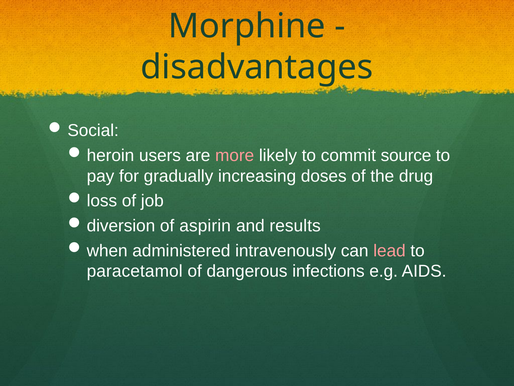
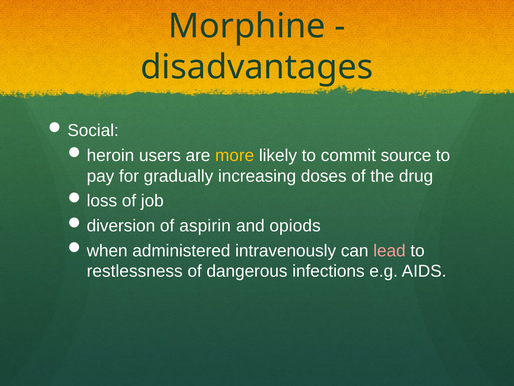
more colour: pink -> yellow (235, 155)
results: results -> opiods (295, 226)
paracetamol: paracetamol -> restlessness (135, 271)
